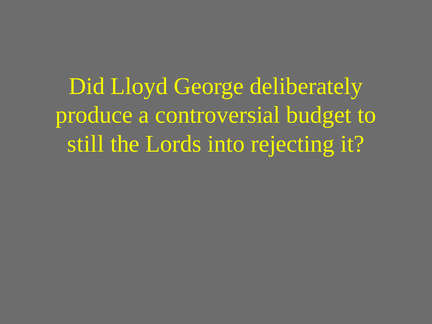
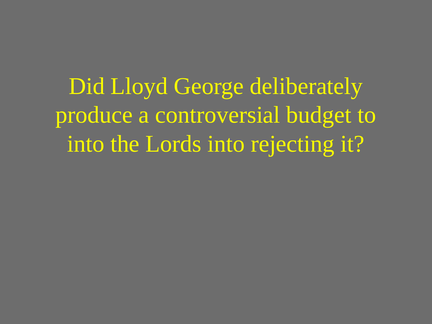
still: still -> into (86, 144)
